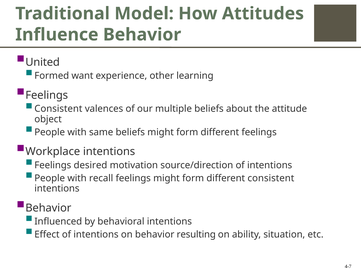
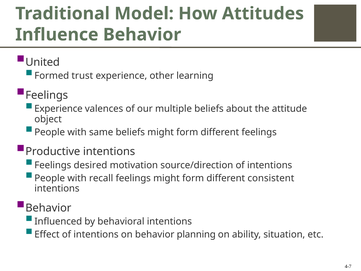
want: want -> trust (82, 76)
Consistent: Consistent -> Experience (58, 109)
Workplace: Workplace -> Productive (53, 151)
resulting: resulting -> planning (196, 234)
